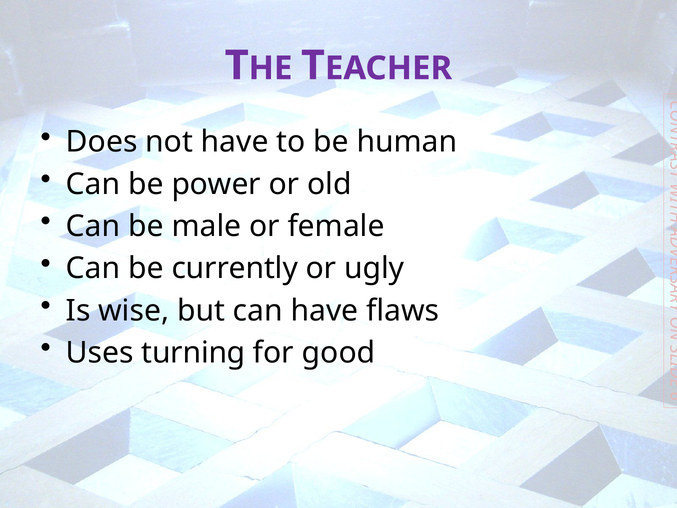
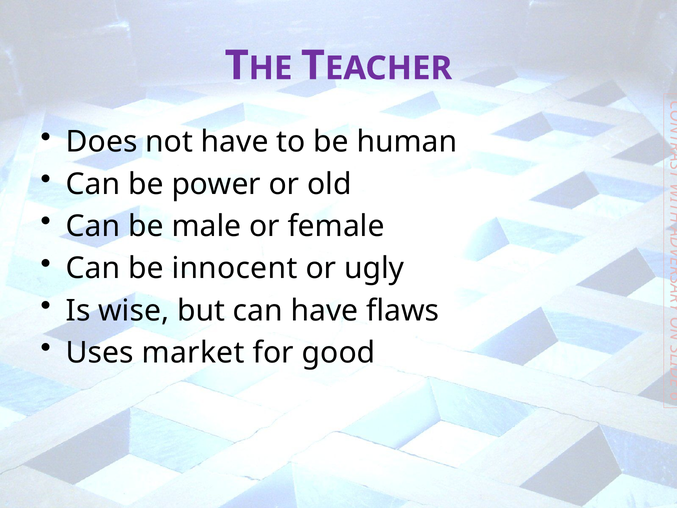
currently: currently -> innocent (234, 268)
turning: turning -> market (193, 353)
